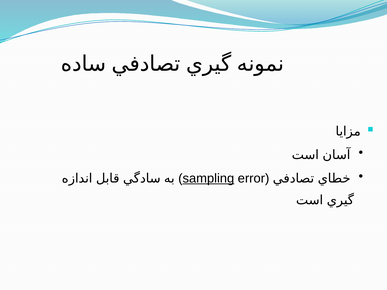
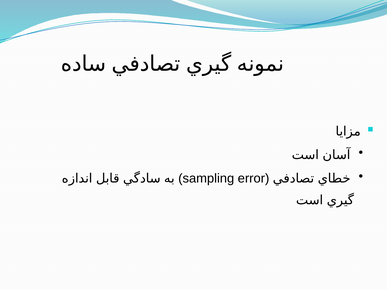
sampling underline: present -> none (208, 179)
